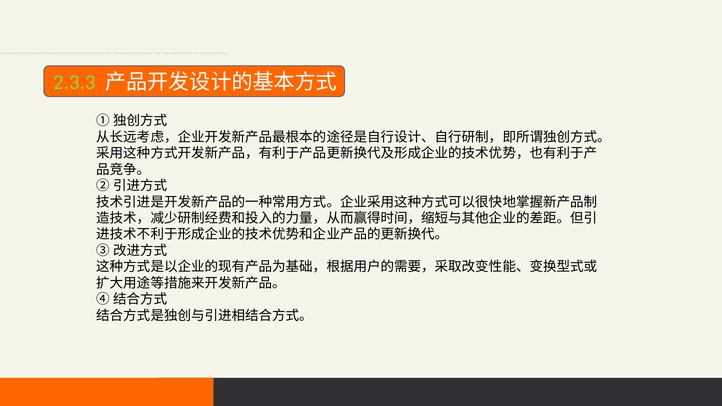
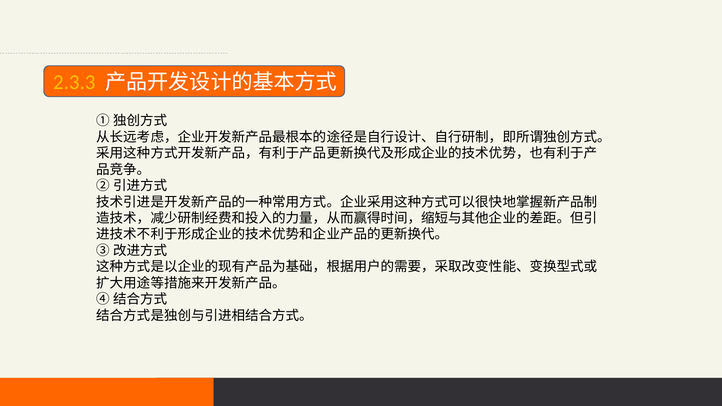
2.3.3 colour: light green -> yellow (74, 83)
